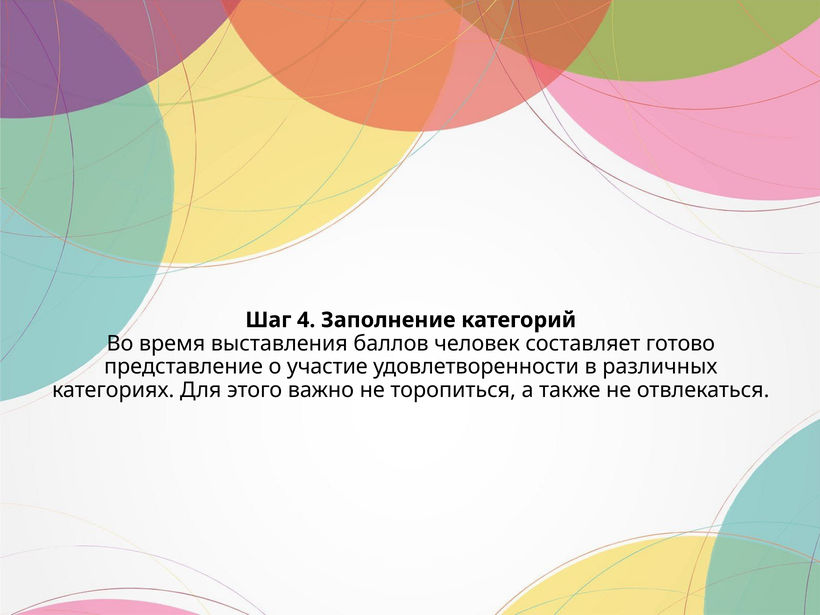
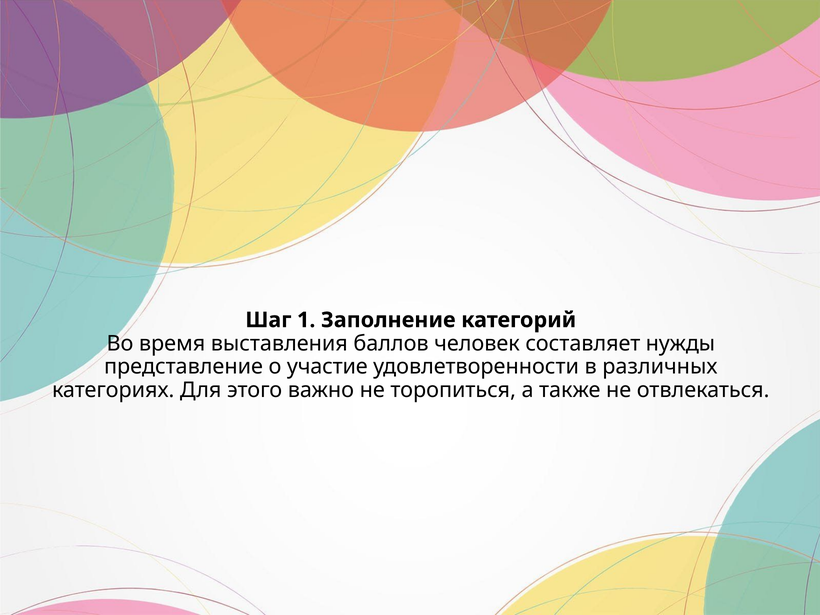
4: 4 -> 1 (306, 320)
готово: готово -> нужды (680, 343)
